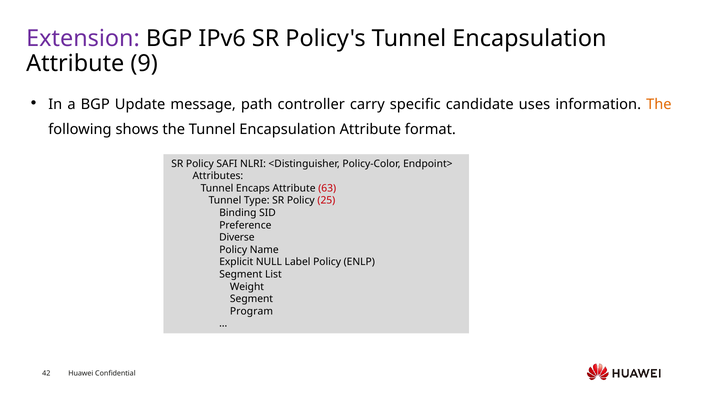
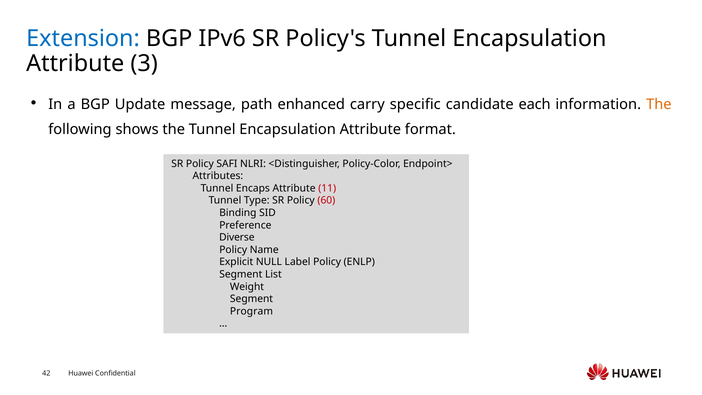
Extension colour: purple -> blue (83, 38)
9: 9 -> 3 (144, 64)
controller: controller -> enhanced (311, 105)
uses: uses -> each (535, 105)
63: 63 -> 11 (327, 188)
25: 25 -> 60 (326, 201)
